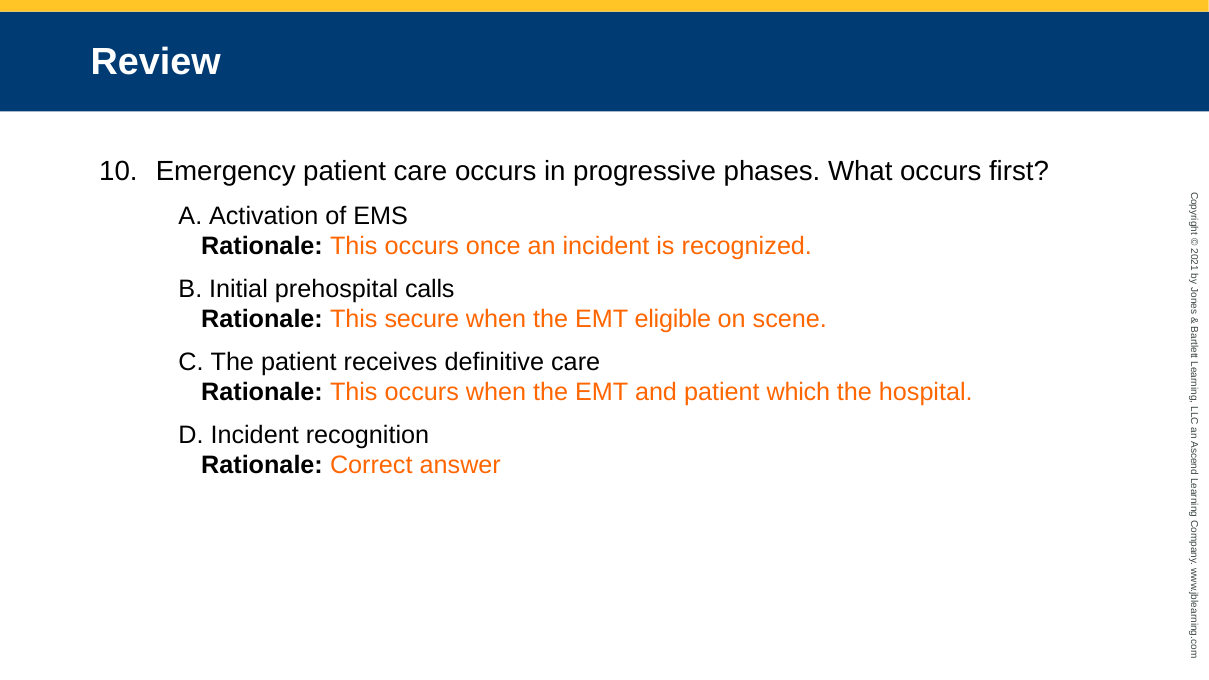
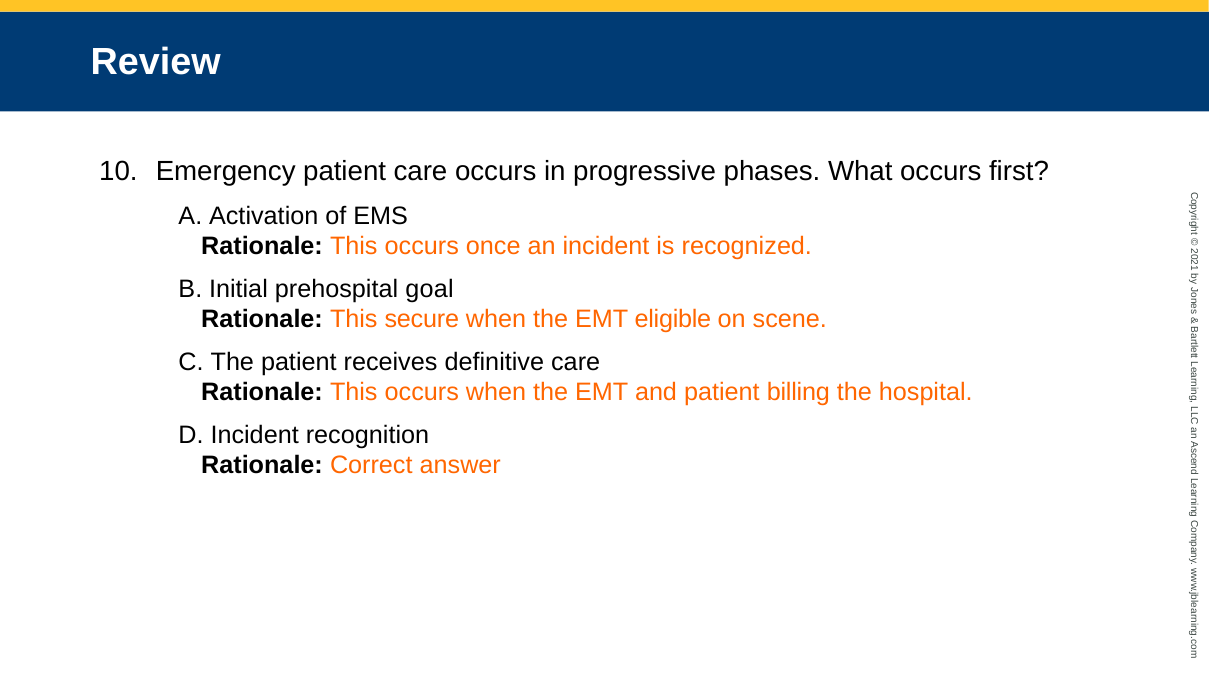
calls: calls -> goal (430, 289)
which: which -> billing (798, 392)
